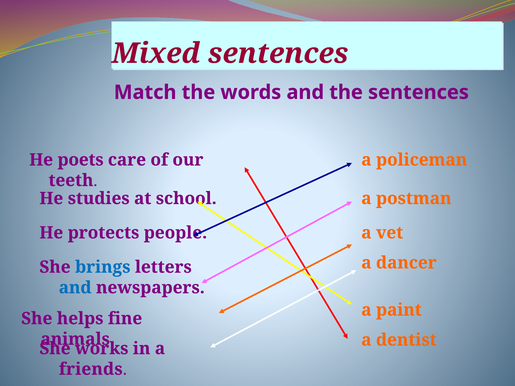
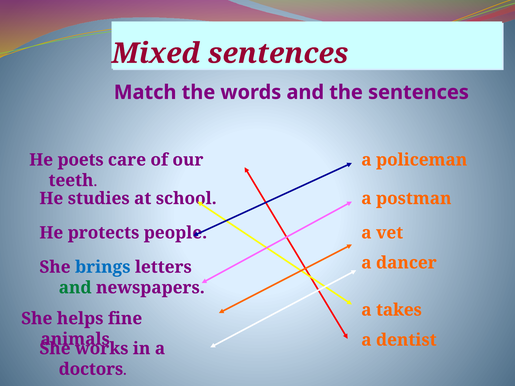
and colour: blue -> green (75, 288)
paint: paint -> takes (399, 310)
friends: friends -> doctors (91, 369)
